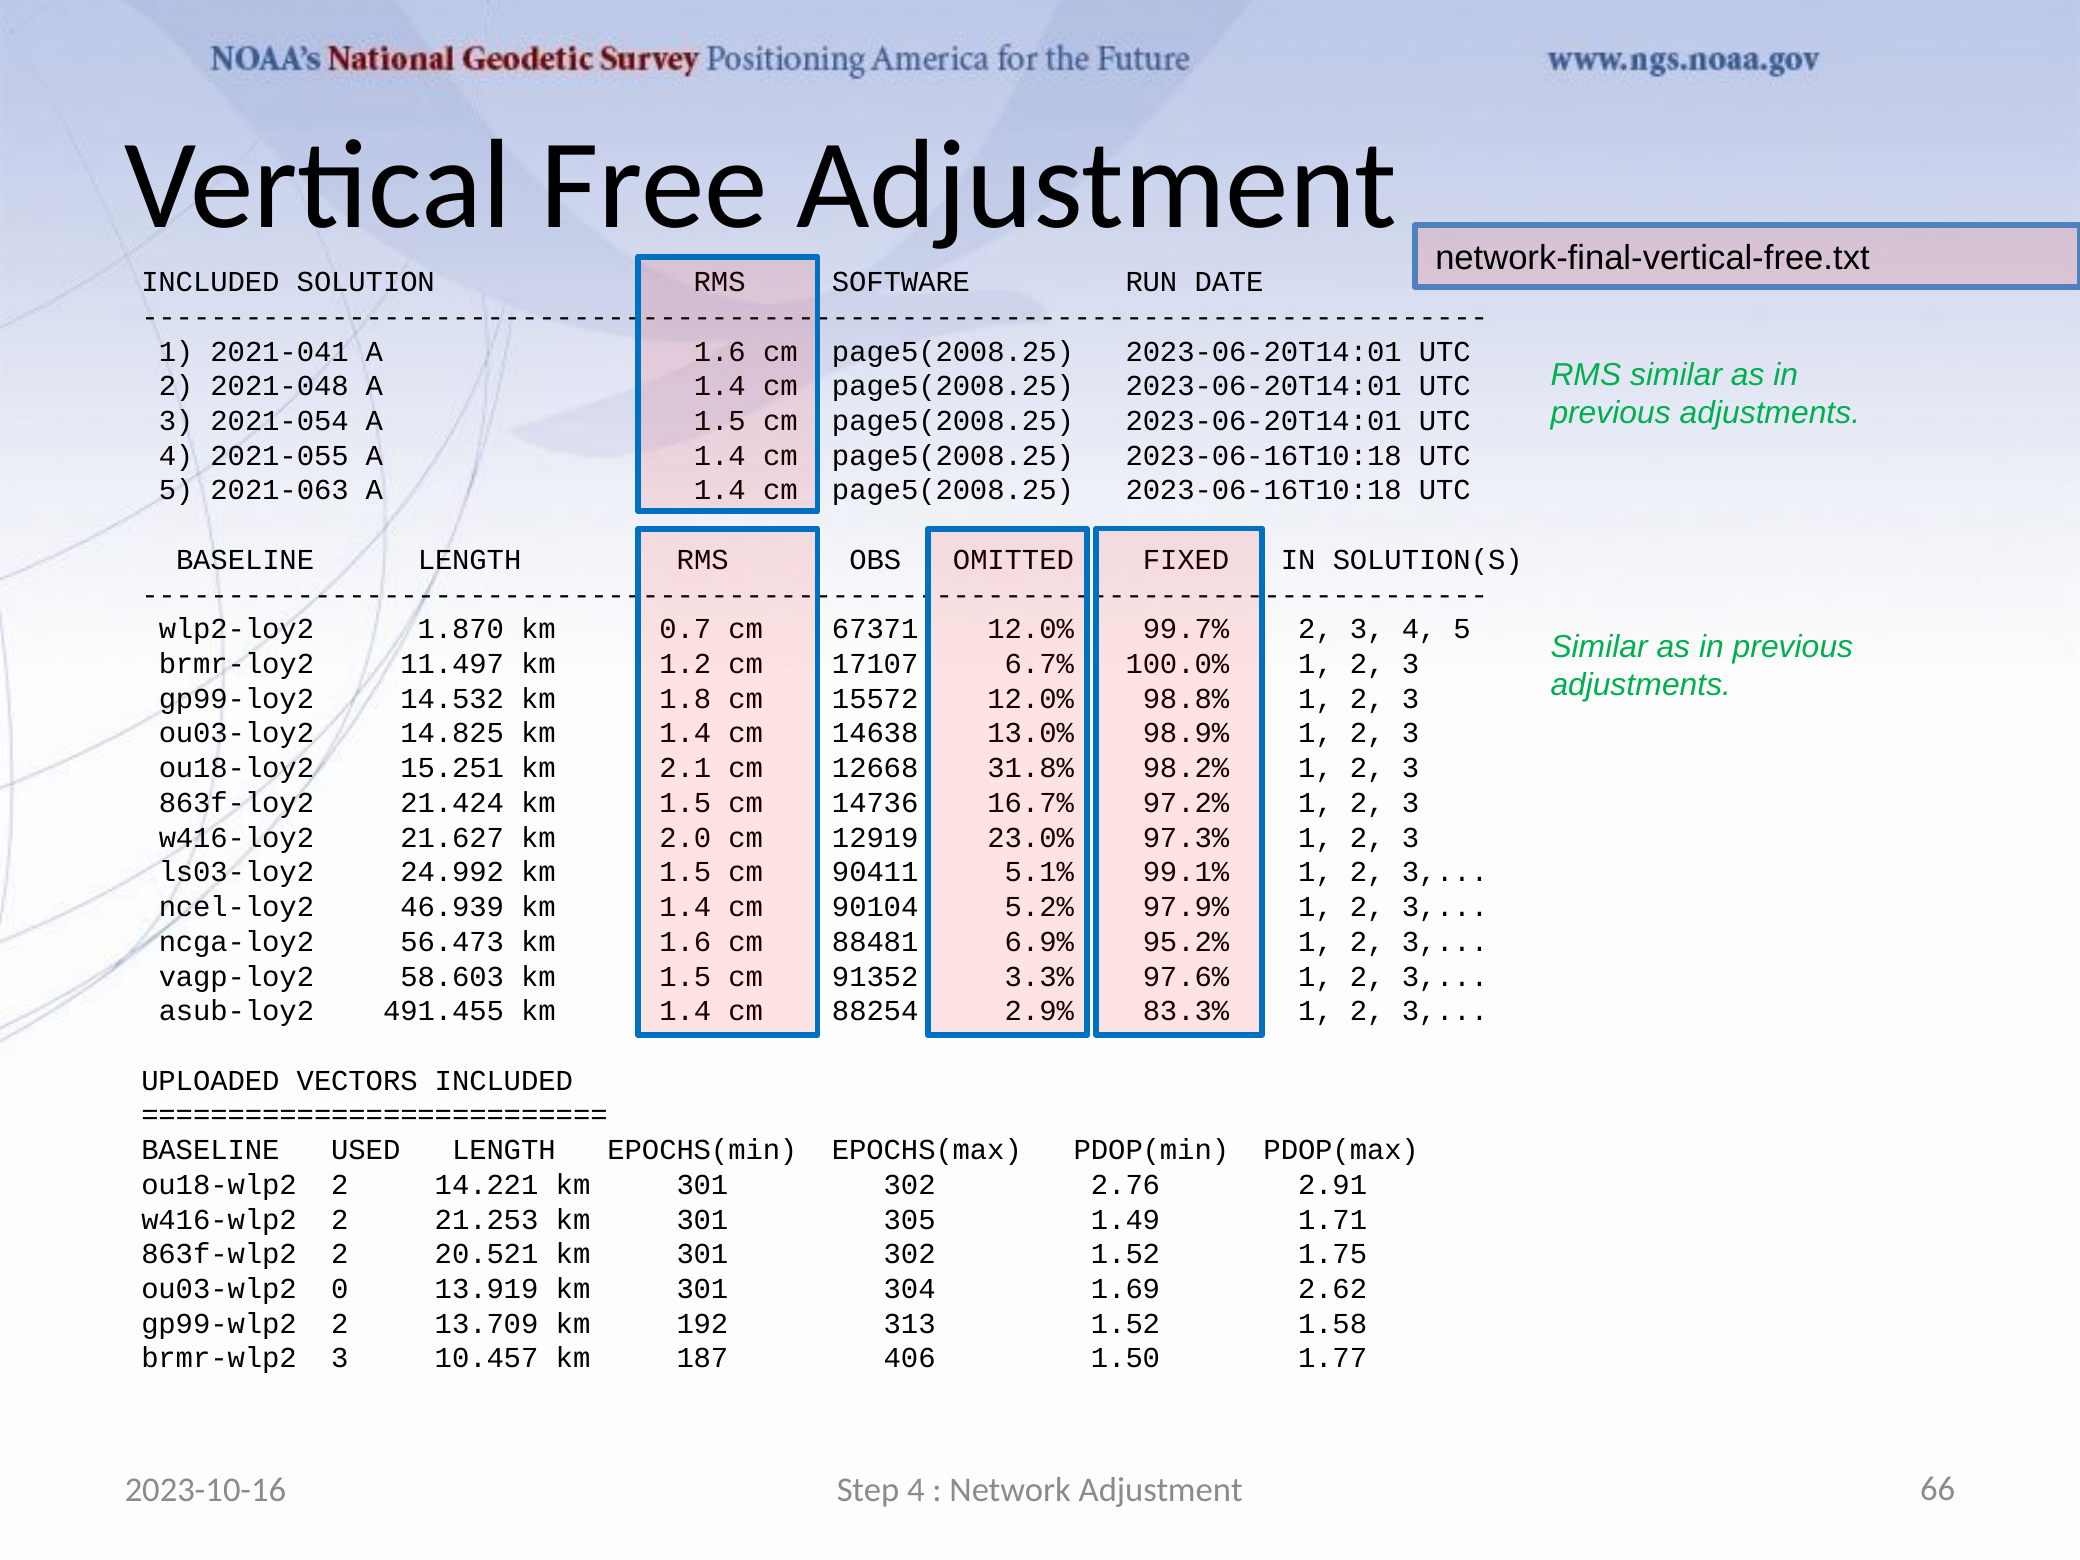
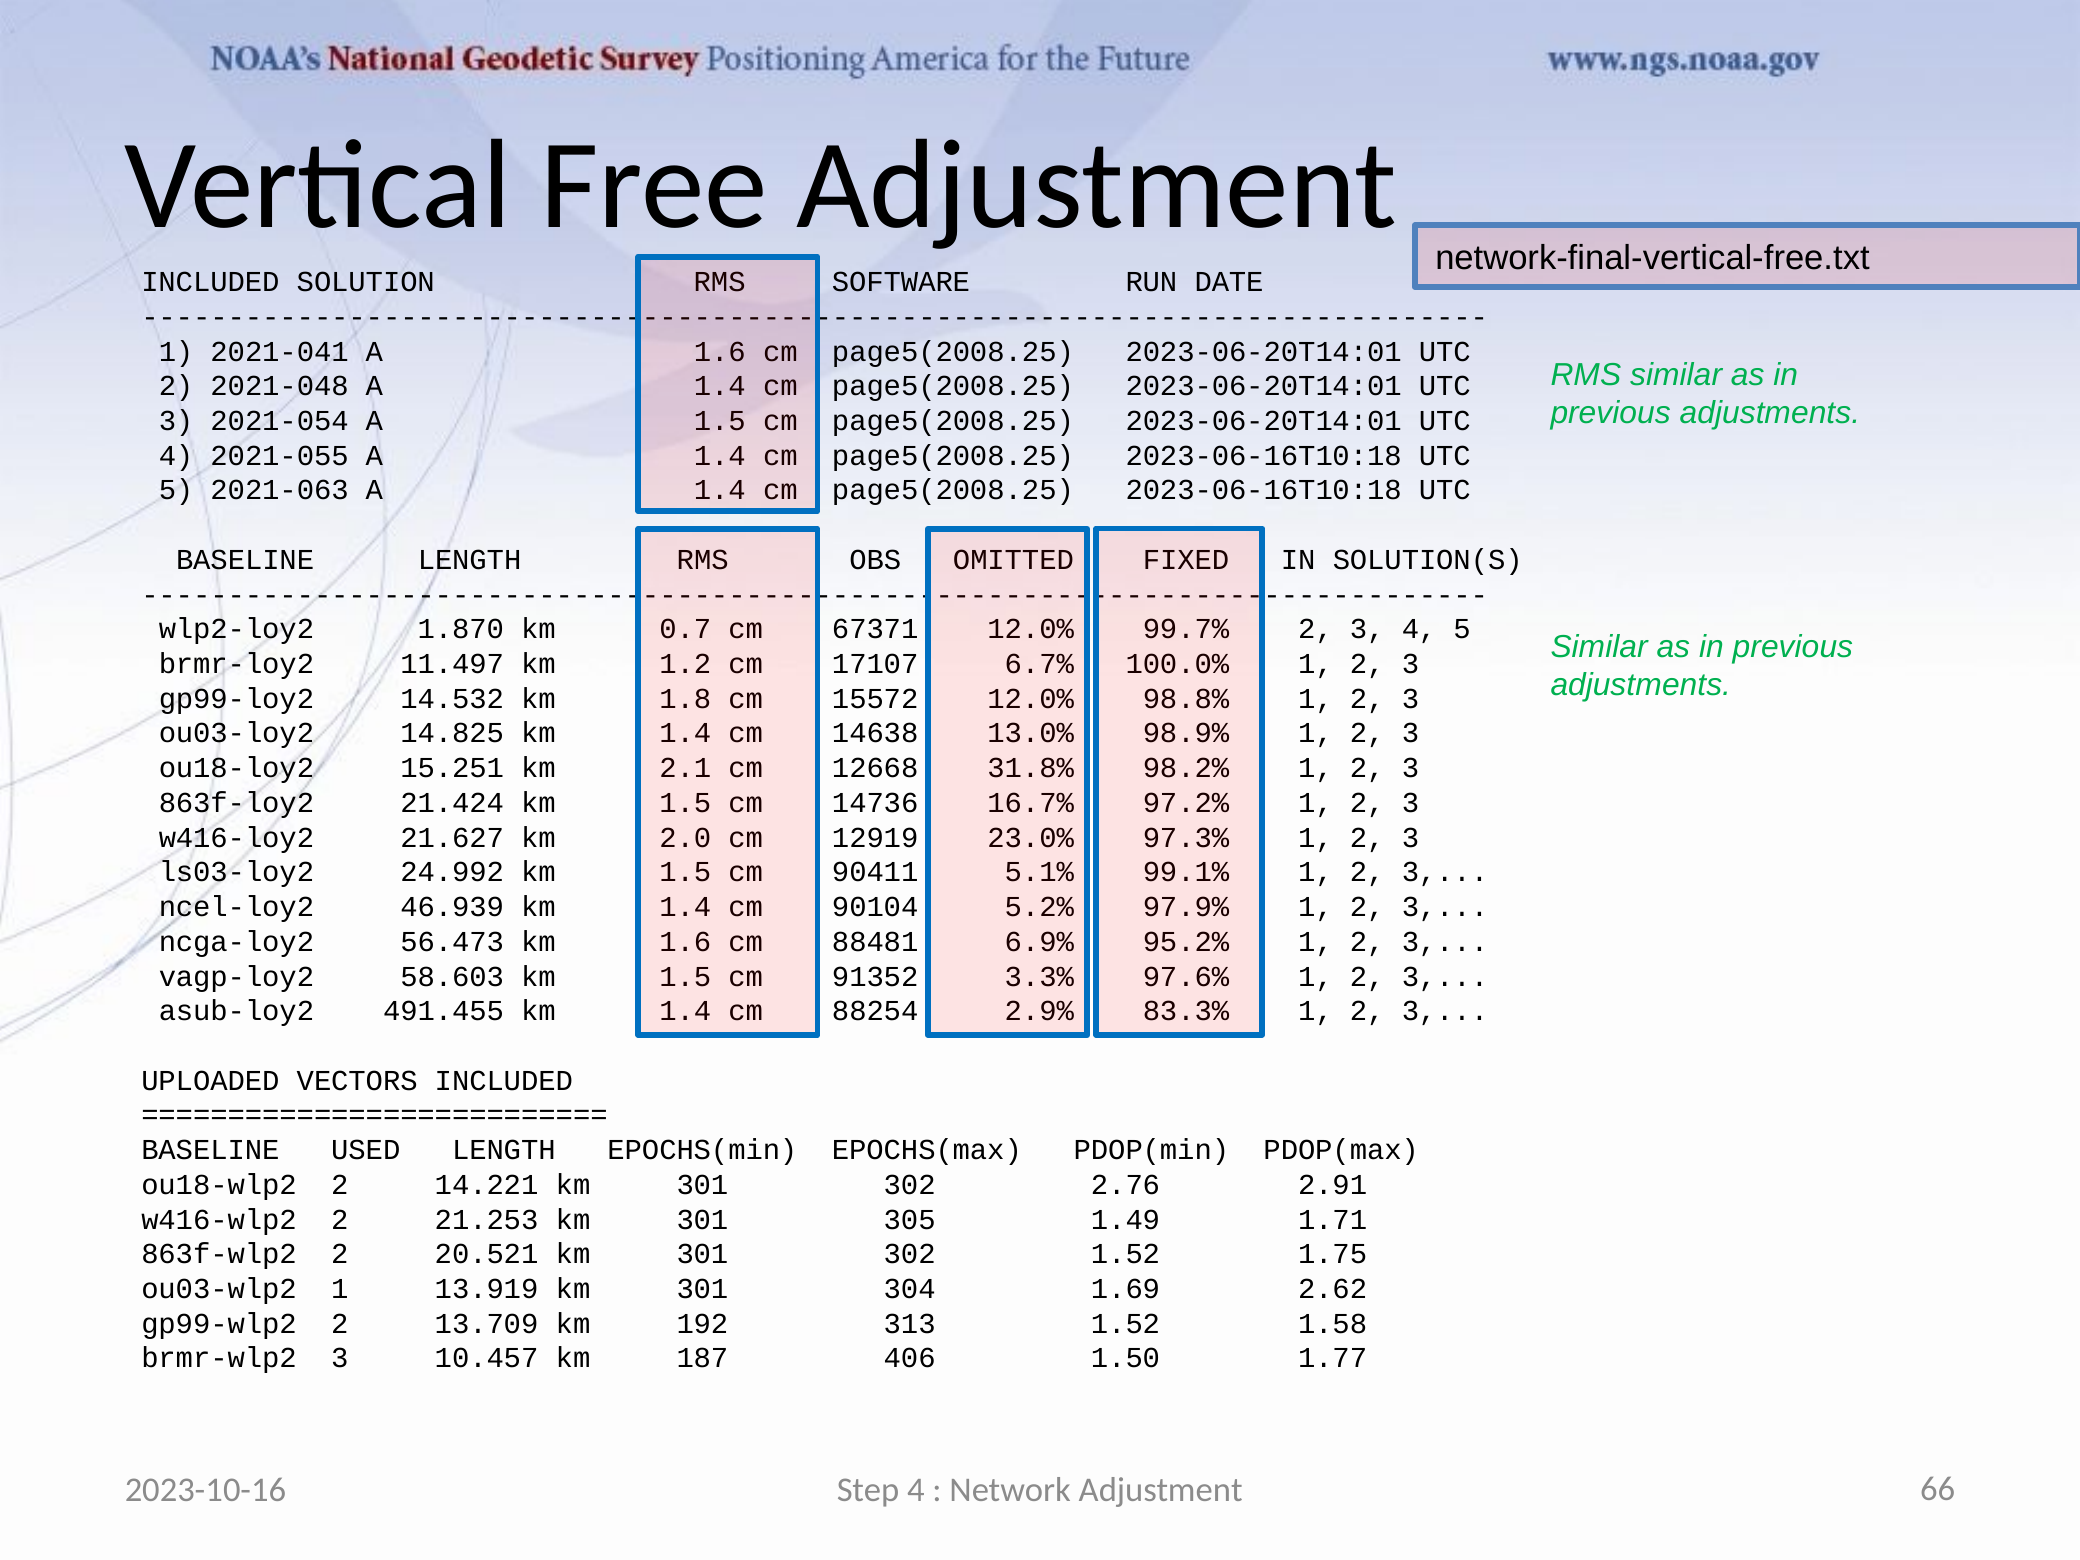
ou03-wlp2 0: 0 -> 1 (340, 1289)
